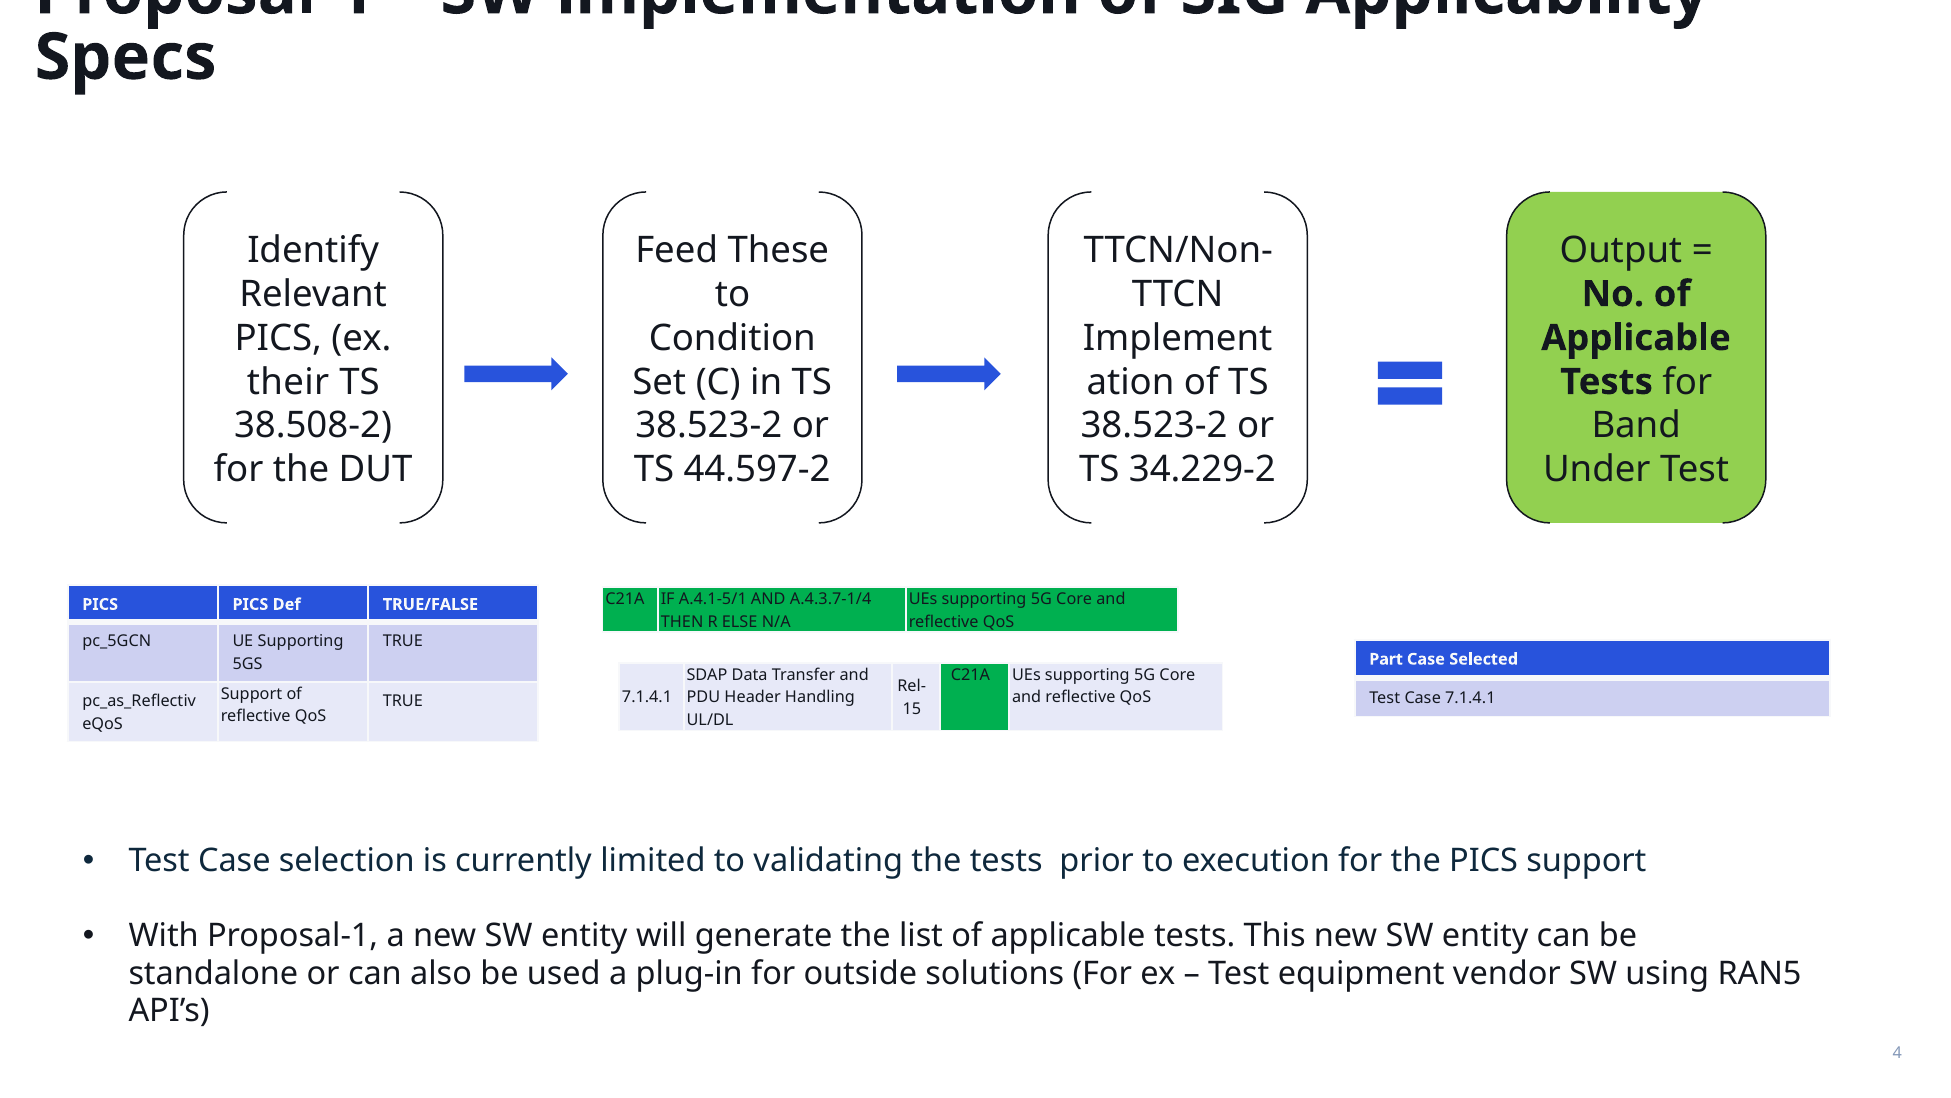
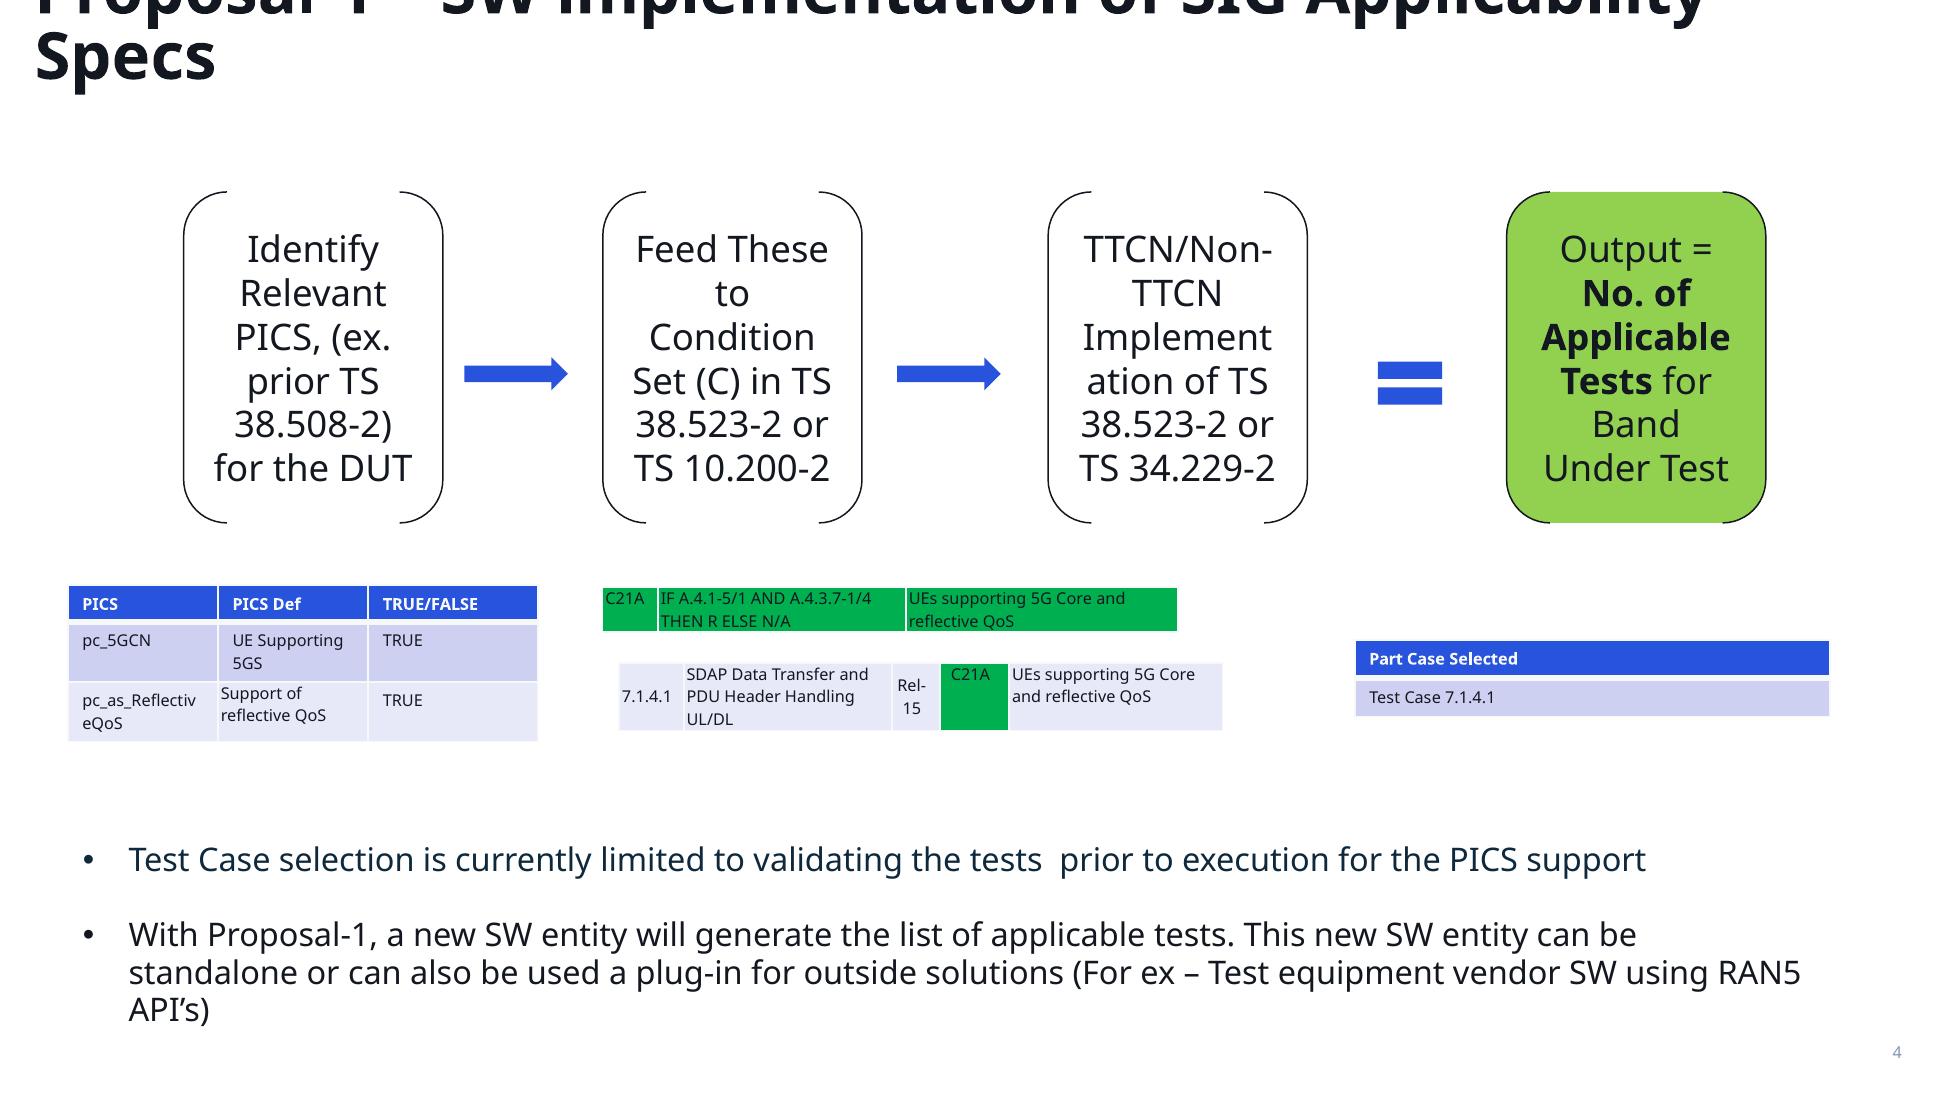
their: their -> prior (288, 382)
44.597-2: 44.597-2 -> 10.200-2 (757, 470)
